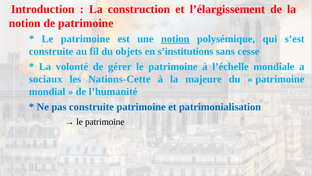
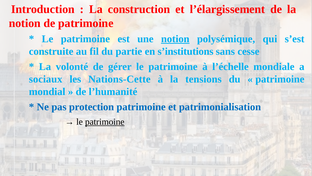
objets: objets -> partie (129, 51)
majeure: majeure -> tensions (203, 79)
pas construite: construite -> protection (92, 107)
patrimoine underline: none -> present (105, 121)
